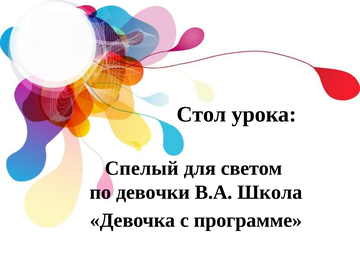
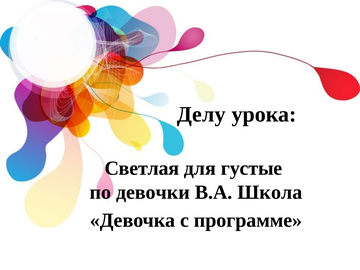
Стол: Стол -> Делу (201, 114)
Спелый: Спелый -> Светлая (142, 168)
светом: светом -> густые (252, 168)
